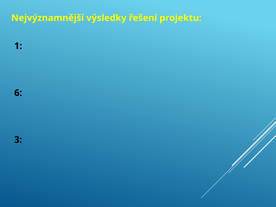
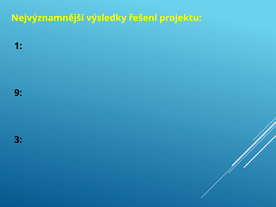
6: 6 -> 9 (18, 93)
